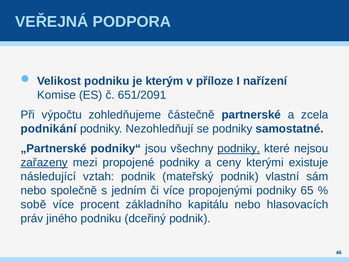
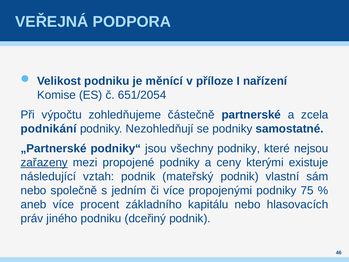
kterým: kterým -> měnící (164, 81)
651/2091: 651/2091 -> 651/2054 (142, 95)
podniky underline: present -> none (239, 148)
65: 65 -> 75 (307, 190)
sobě: sobě -> aneb (34, 204)
